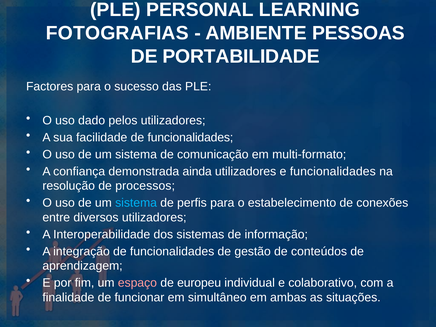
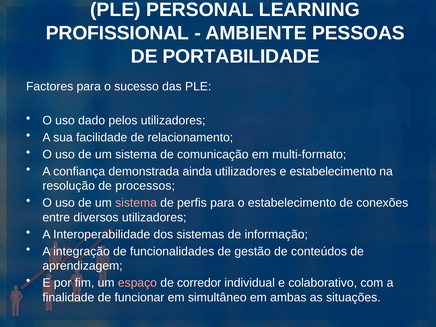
FOTOGRAFIAS: FOTOGRAFIAS -> PROFISSIONAL (117, 33)
facilidade de funcionalidades: funcionalidades -> relacionamento (190, 137)
e funcionalidades: funcionalidades -> estabelecimento (333, 171)
sistema colour: light blue -> pink (136, 203)
europeu: europeu -> corredor (199, 283)
